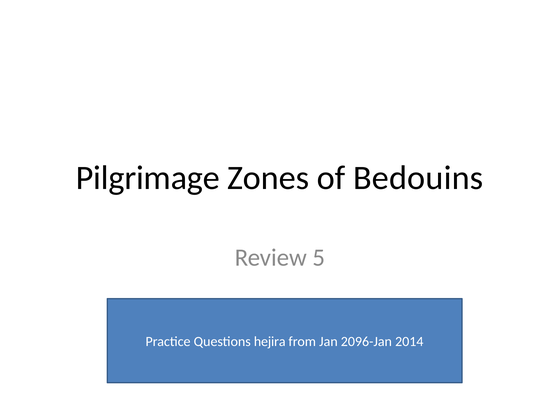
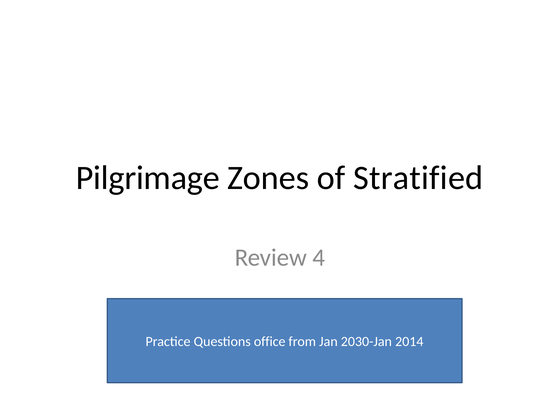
Bedouins: Bedouins -> Stratified (418, 178)
5: 5 -> 4 (319, 257)
hejira: hejira -> office (270, 342)
2096-Jan: 2096-Jan -> 2030-Jan (366, 342)
